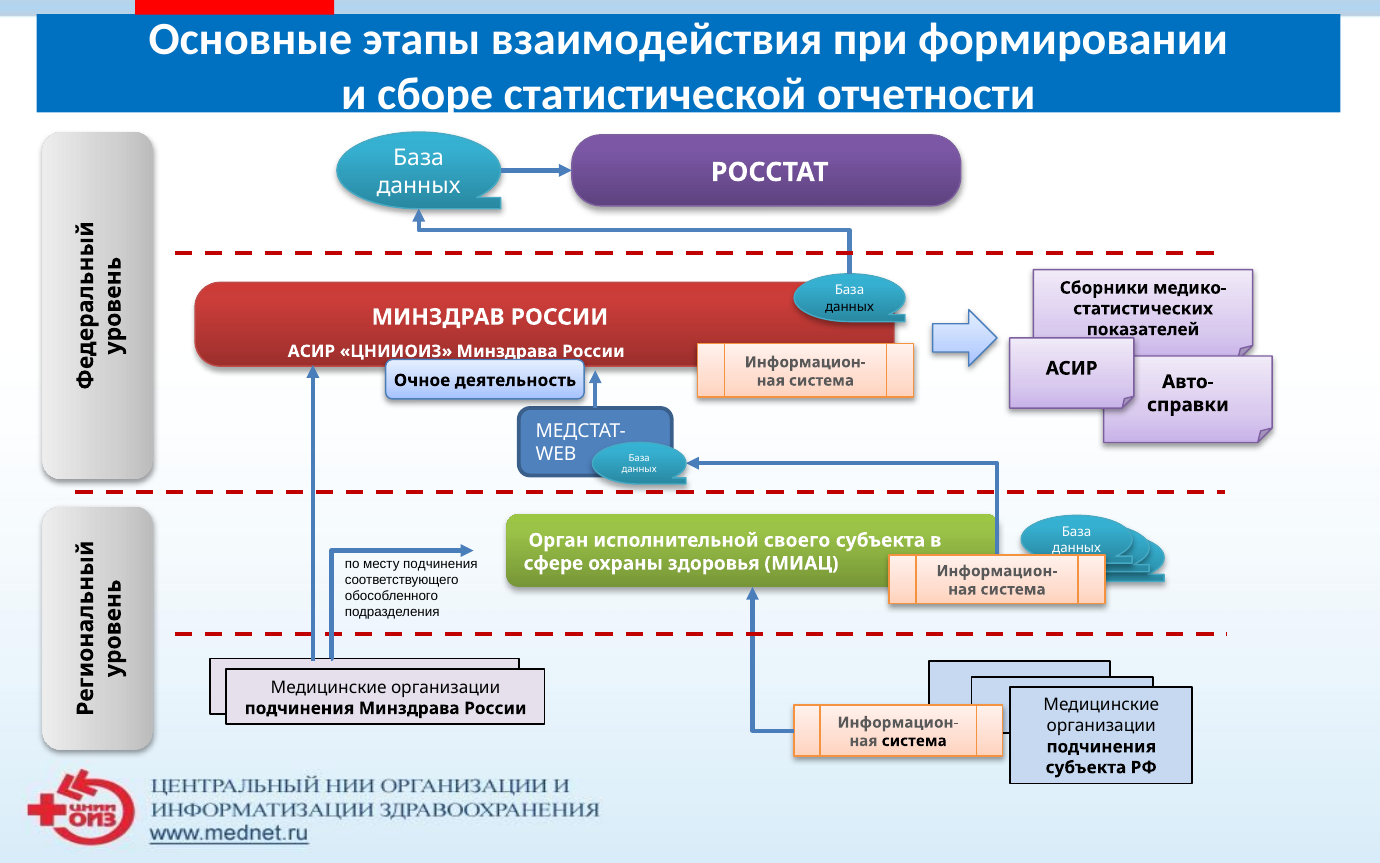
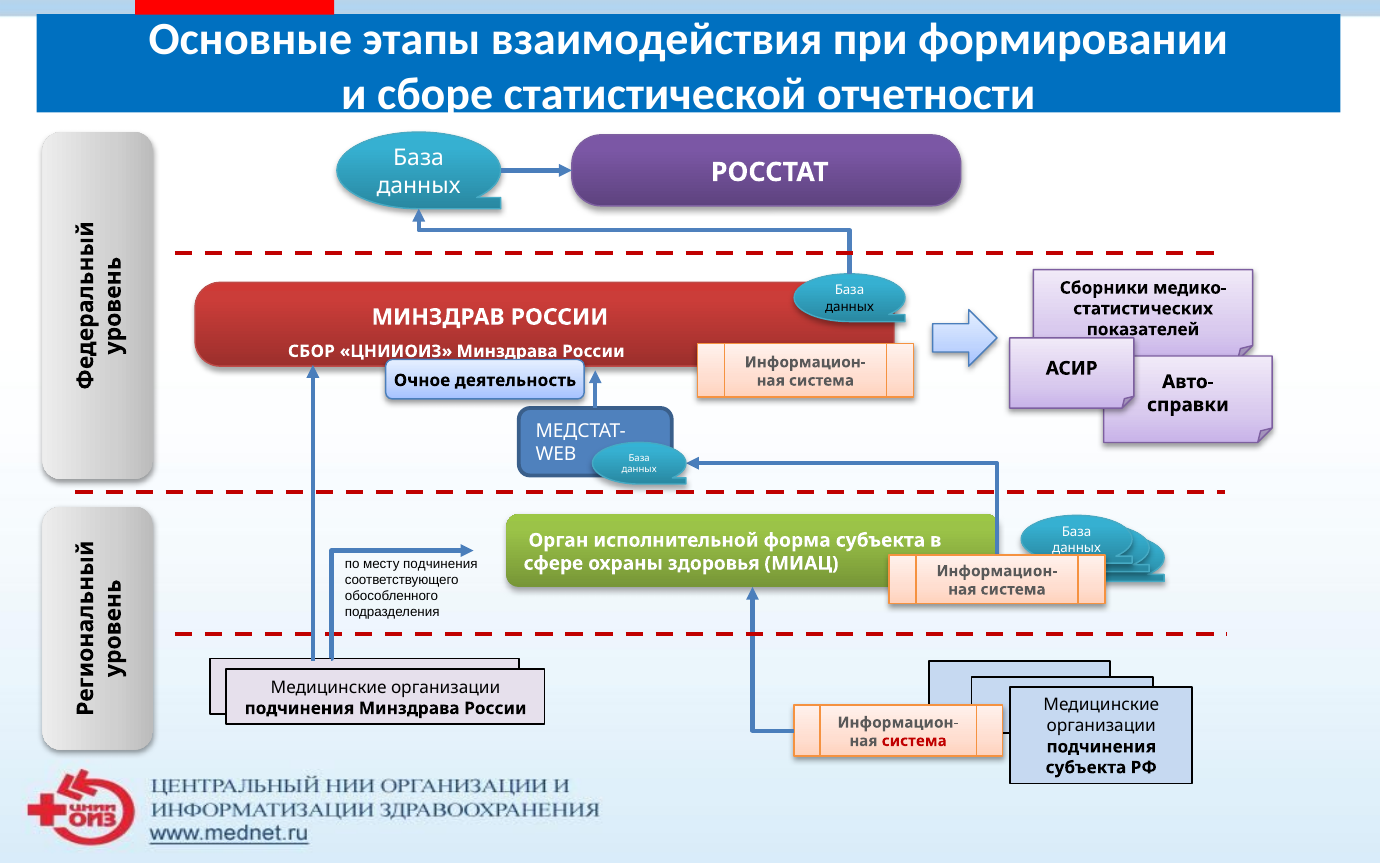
АСИР: АСИР -> СБОР (311, 351)
своего: своего -> форма (797, 540)
система colour: black -> red (914, 741)
